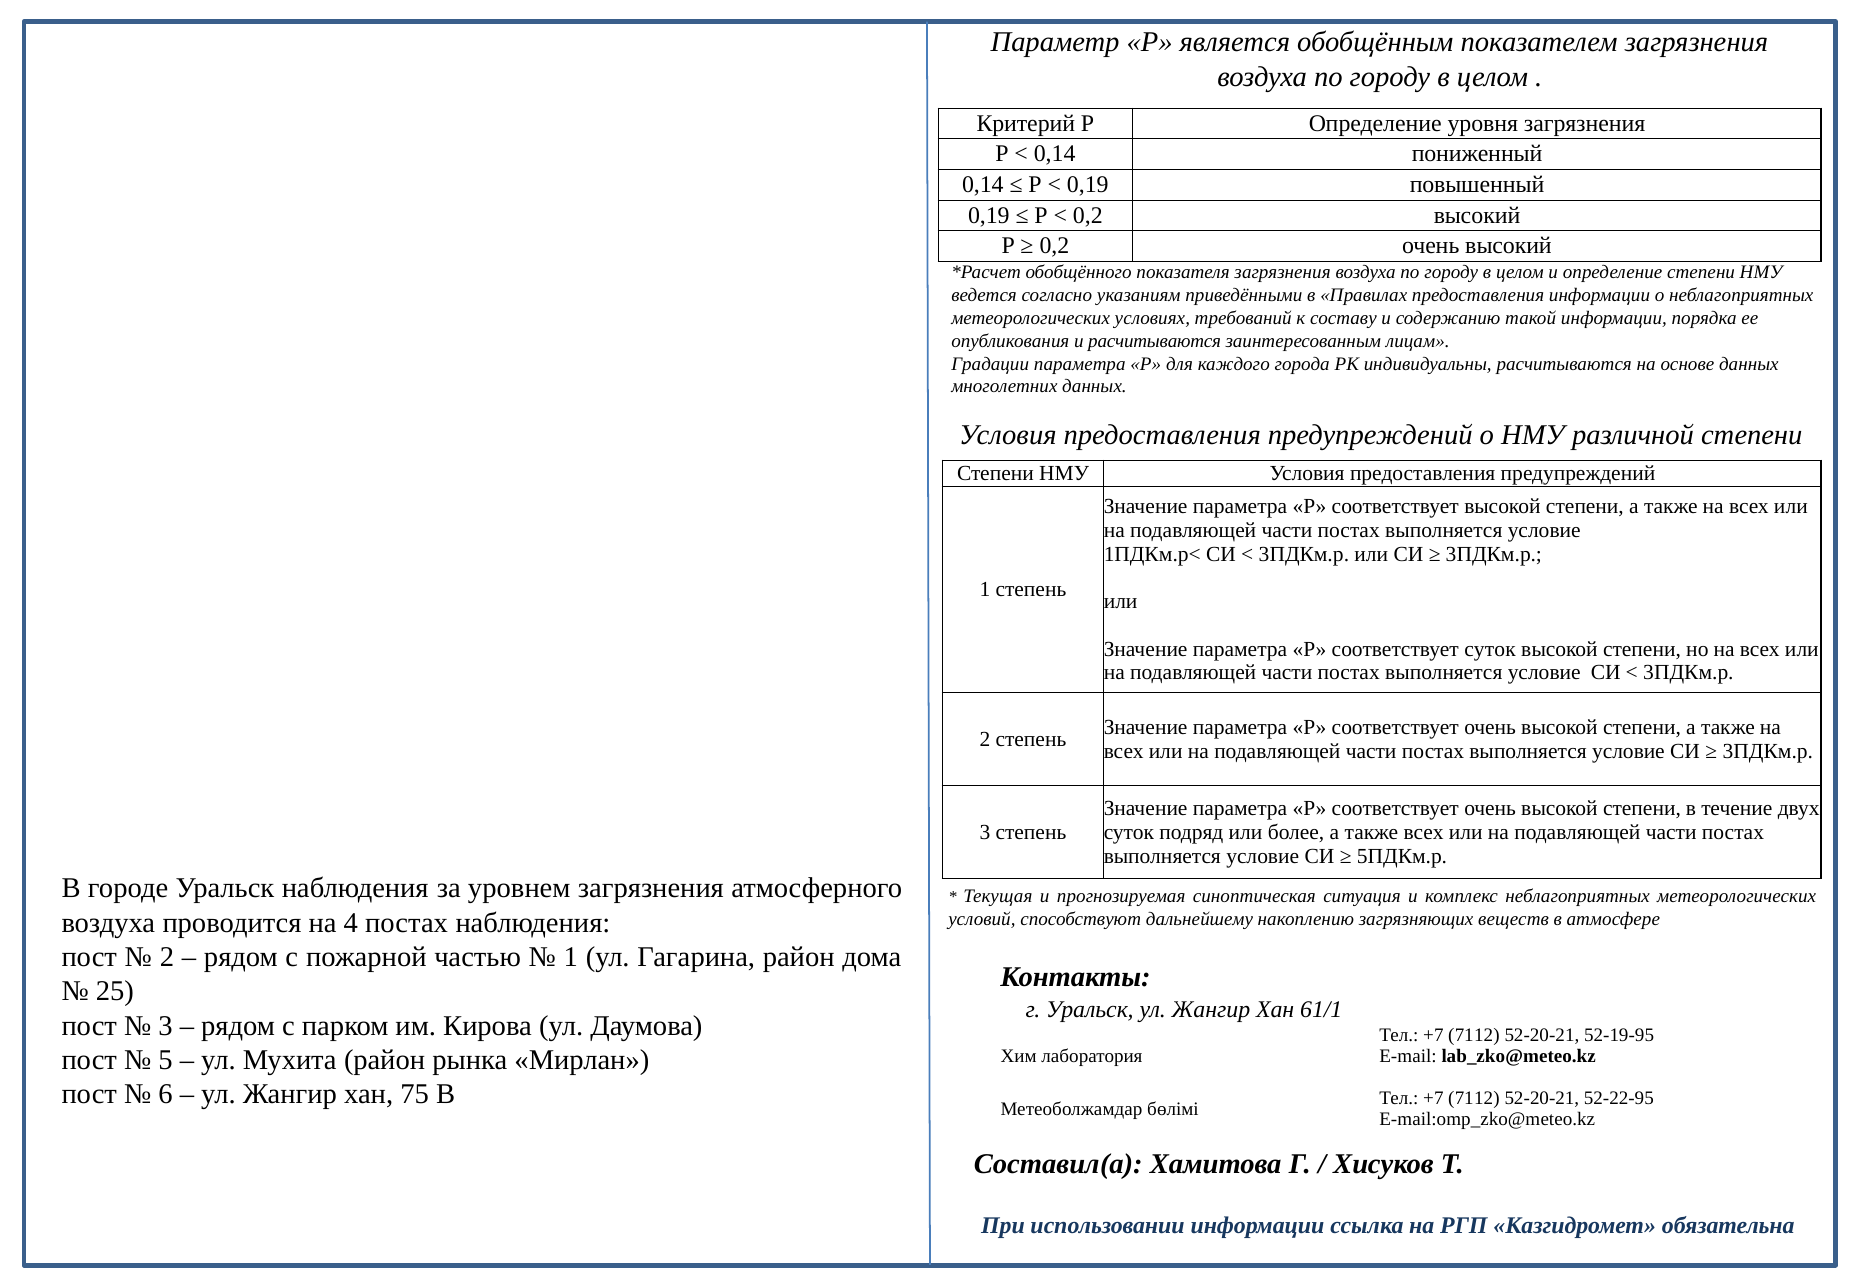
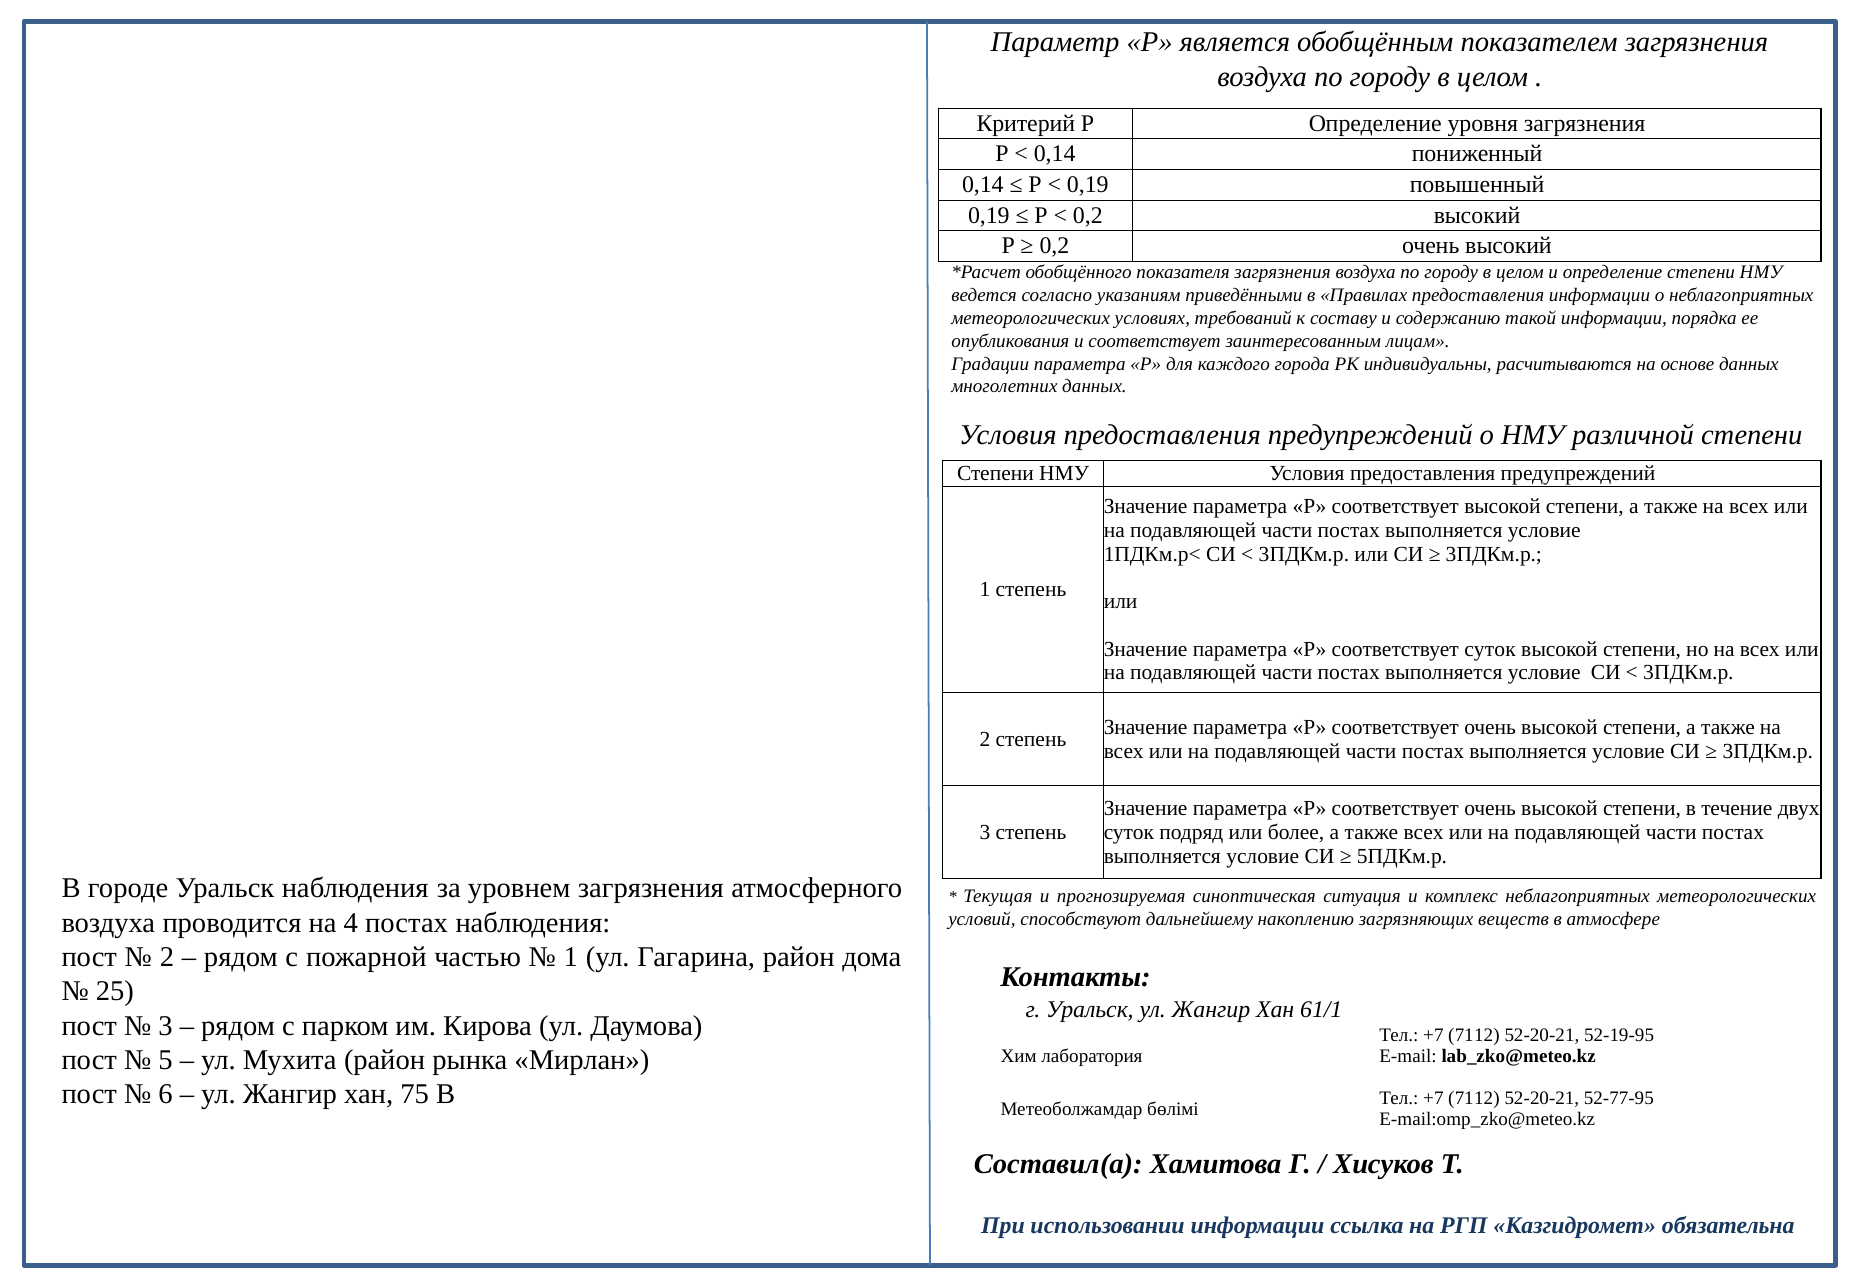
и расчитываются: расчитываются -> соответствует (1155, 341)
52-22-95: 52-22-95 -> 52-77-95 (1619, 1099)
